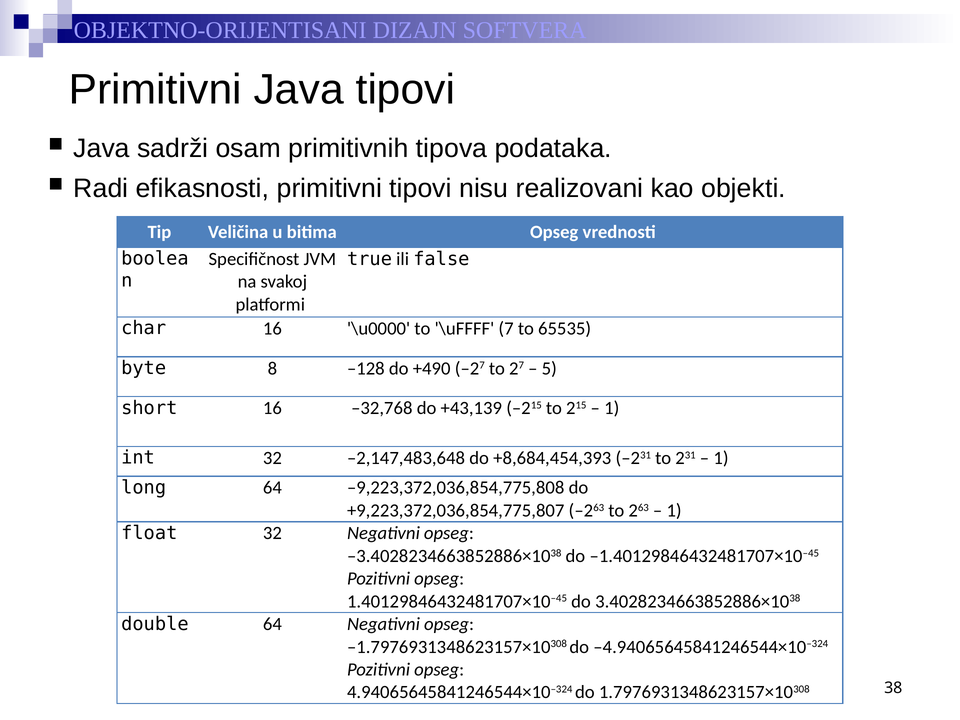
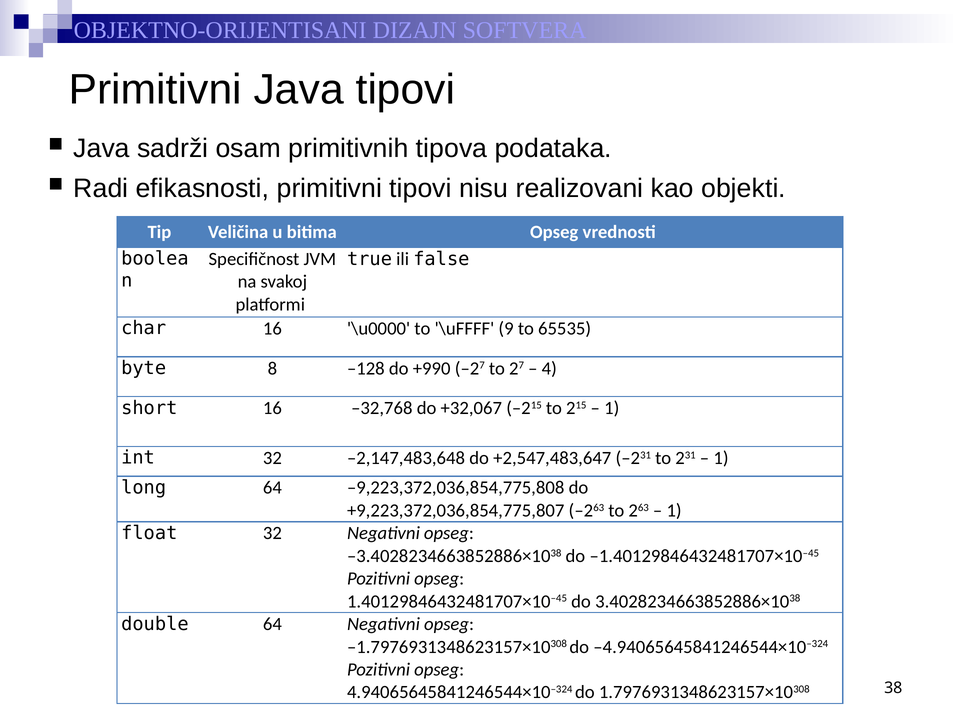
7: 7 -> 9 (506, 329)
+490: +490 -> +990 (432, 368)
5: 5 -> 4 (549, 368)
+43,139: +43,139 -> +32,067 (471, 408)
+8,684,454,393: +8,684,454,393 -> +2,547,483,647 (552, 458)
